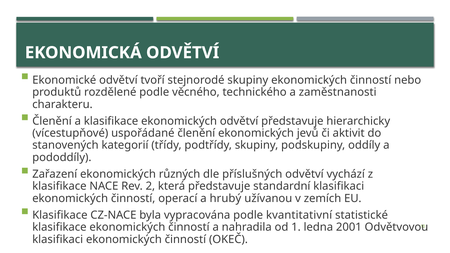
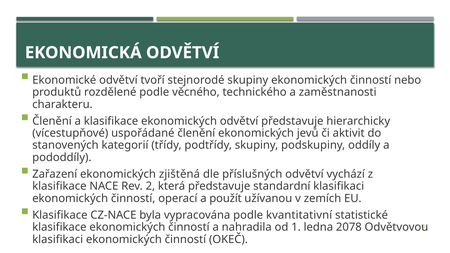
různých: různých -> zjištěná (179, 174)
hrubý: hrubý -> použít (226, 198)
2001: 2001 -> 2078 (349, 227)
